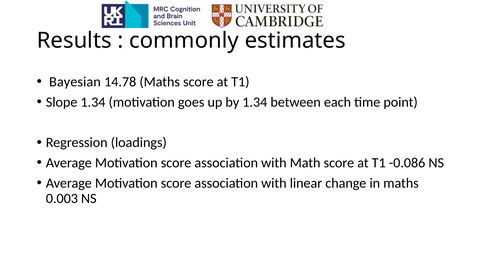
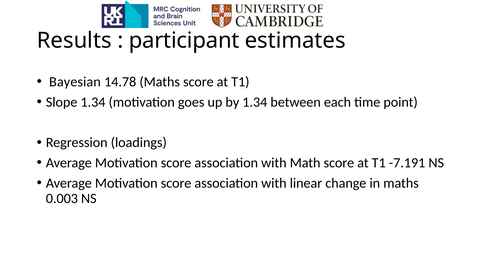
commonly: commonly -> participant (184, 41)
-0.086: -0.086 -> -7.191 (407, 163)
